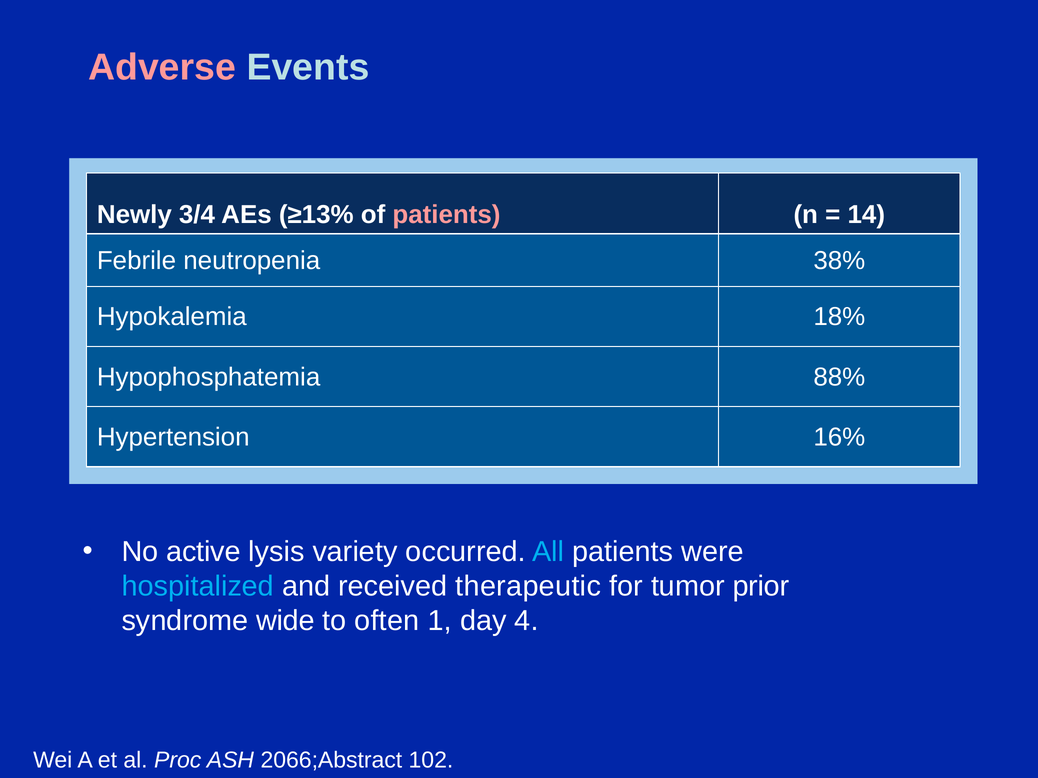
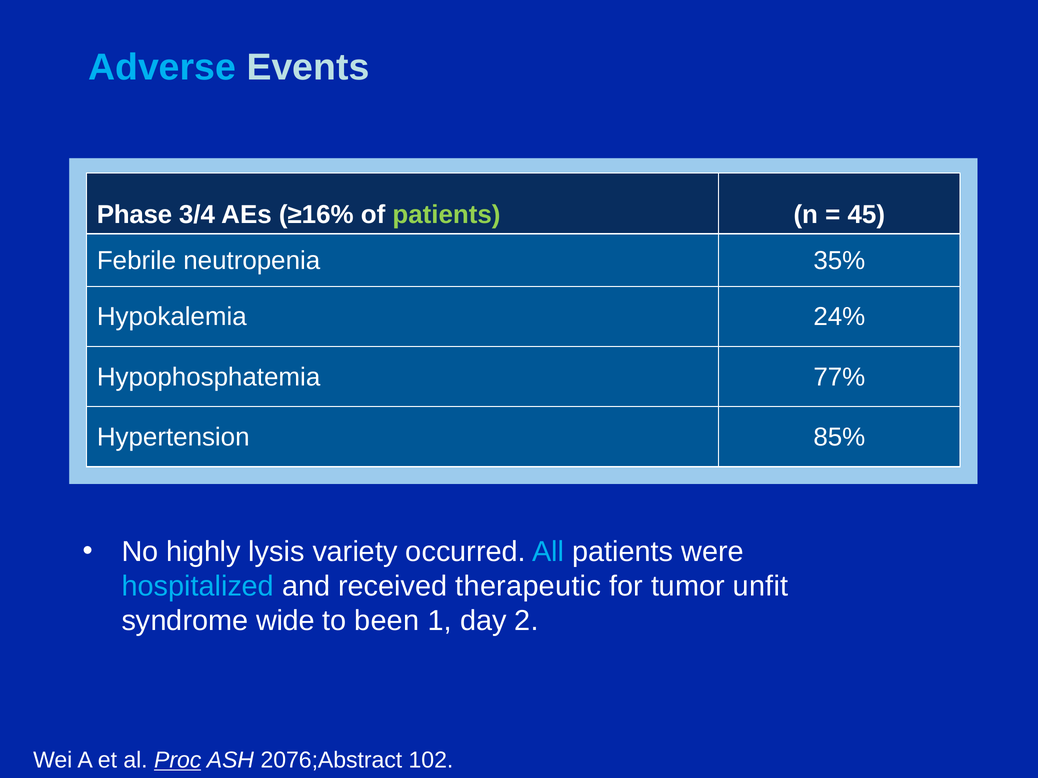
Adverse colour: pink -> light blue (162, 67)
Newly: Newly -> Phase (134, 215)
≥13%: ≥13% -> ≥16% (316, 215)
patients colour: pink -> light green (446, 215)
14: 14 -> 45 (866, 215)
38%: 38% -> 35% (839, 261)
18%: 18% -> 24% (839, 317)
88%: 88% -> 77% (839, 377)
16%: 16% -> 85% (839, 437)
active: active -> highly (204, 552)
prior: prior -> unfit (761, 587)
often: often -> been (387, 621)
4: 4 -> 2 (526, 621)
Proc underline: none -> present (178, 761)
2066;Abstract: 2066;Abstract -> 2076;Abstract (331, 761)
